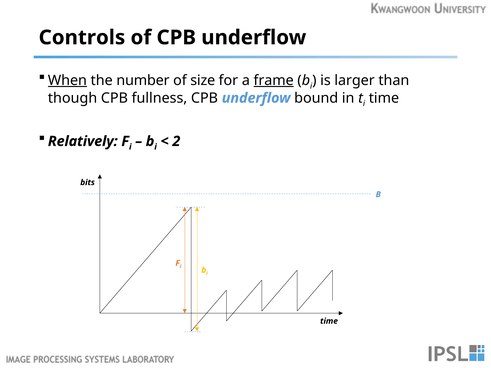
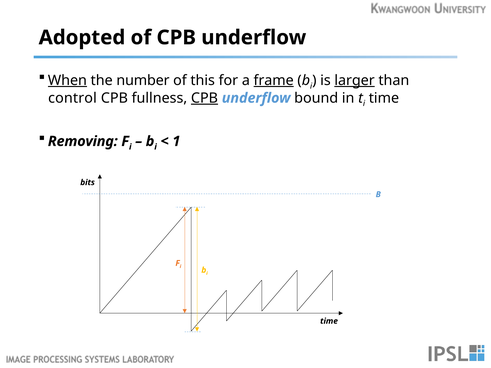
Controls: Controls -> Adopted (82, 38)
size: size -> this (203, 80)
larger underline: none -> present (355, 80)
though: though -> control (72, 98)
CPB underline: none -> present (204, 98)
Relatively: Relatively -> Removing (83, 141)
2: 2 -> 1 (176, 141)
